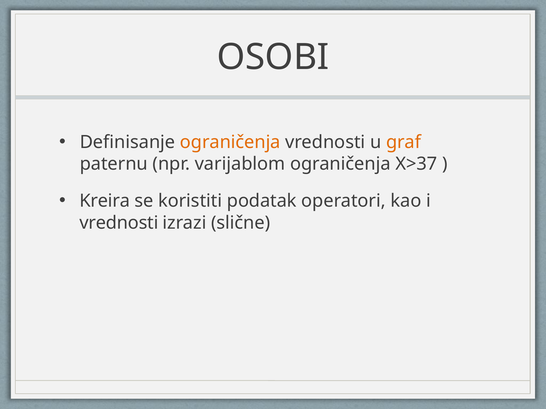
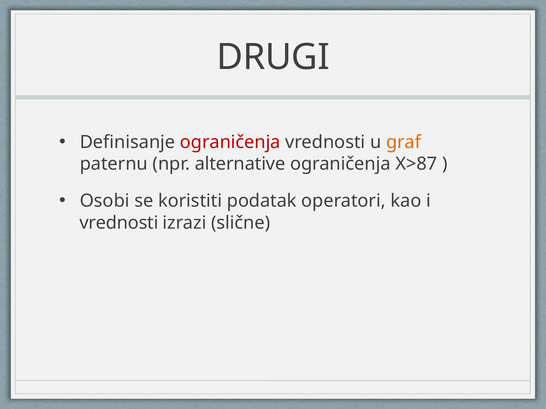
OSOBI: OSOBI -> DRUGI (273, 57)
ograničenja colour: orange -> red (230, 142)
varijablom: varijablom -> alternative (240, 164)
X>37: X>37 -> X>87 (416, 164)
Kreira: Kreira -> Osobi (105, 201)
